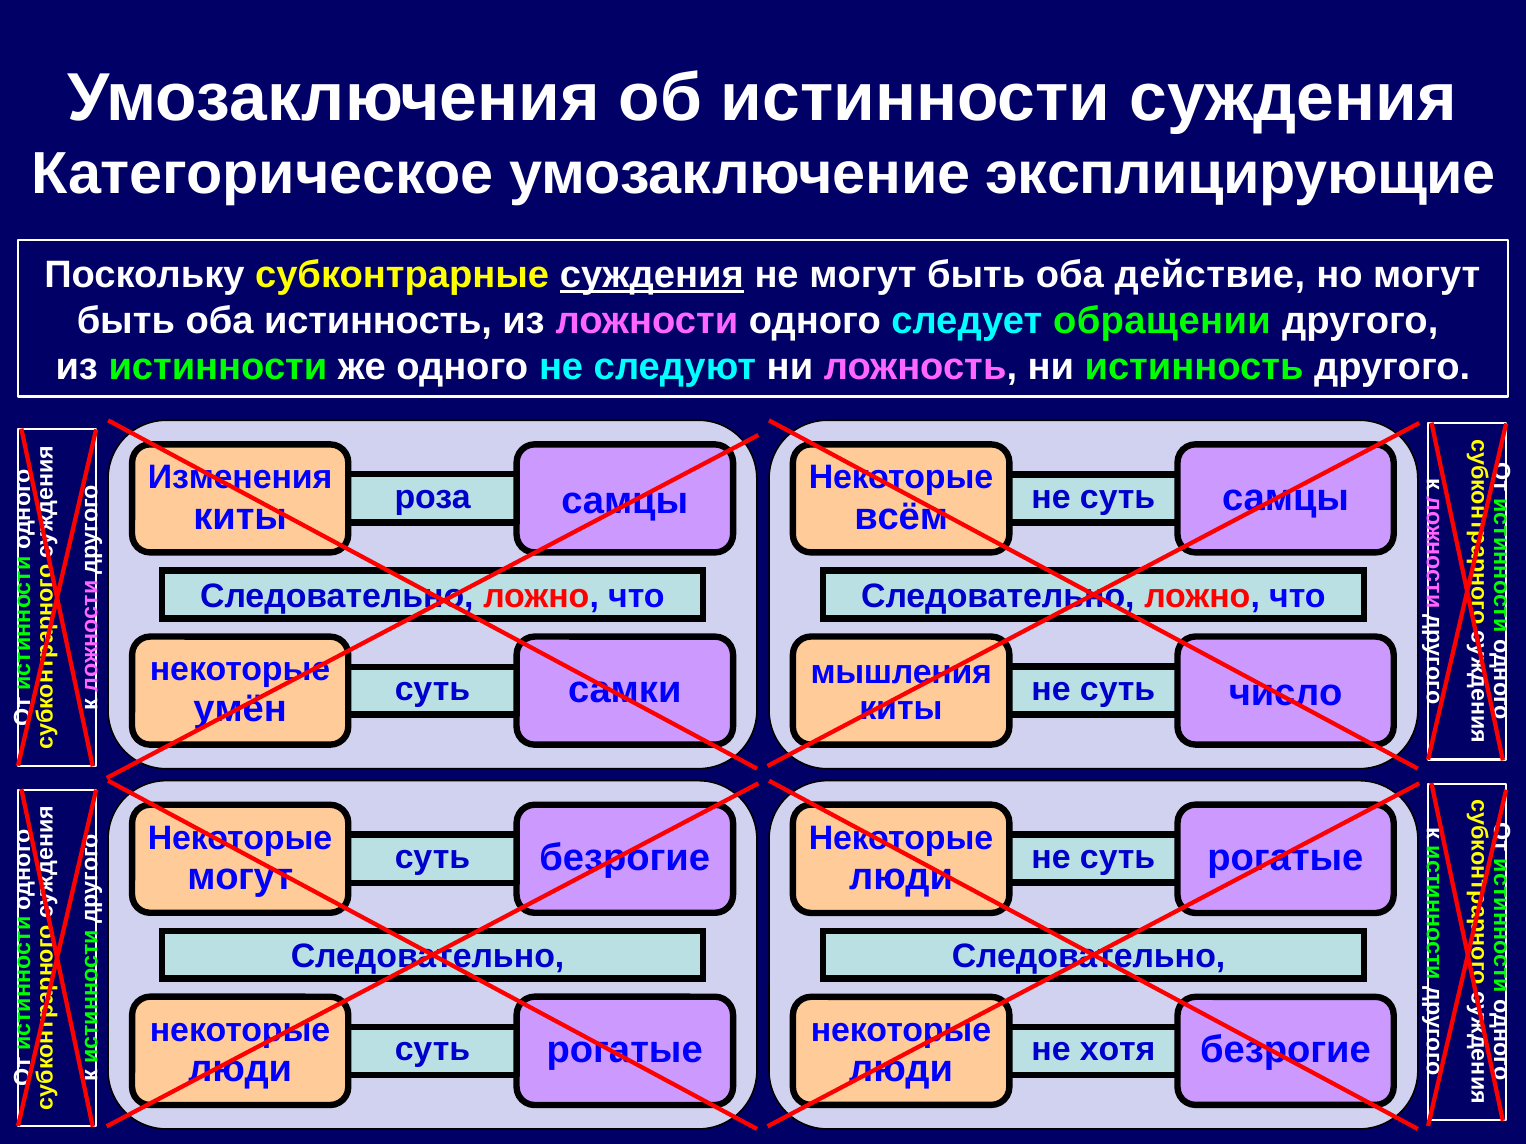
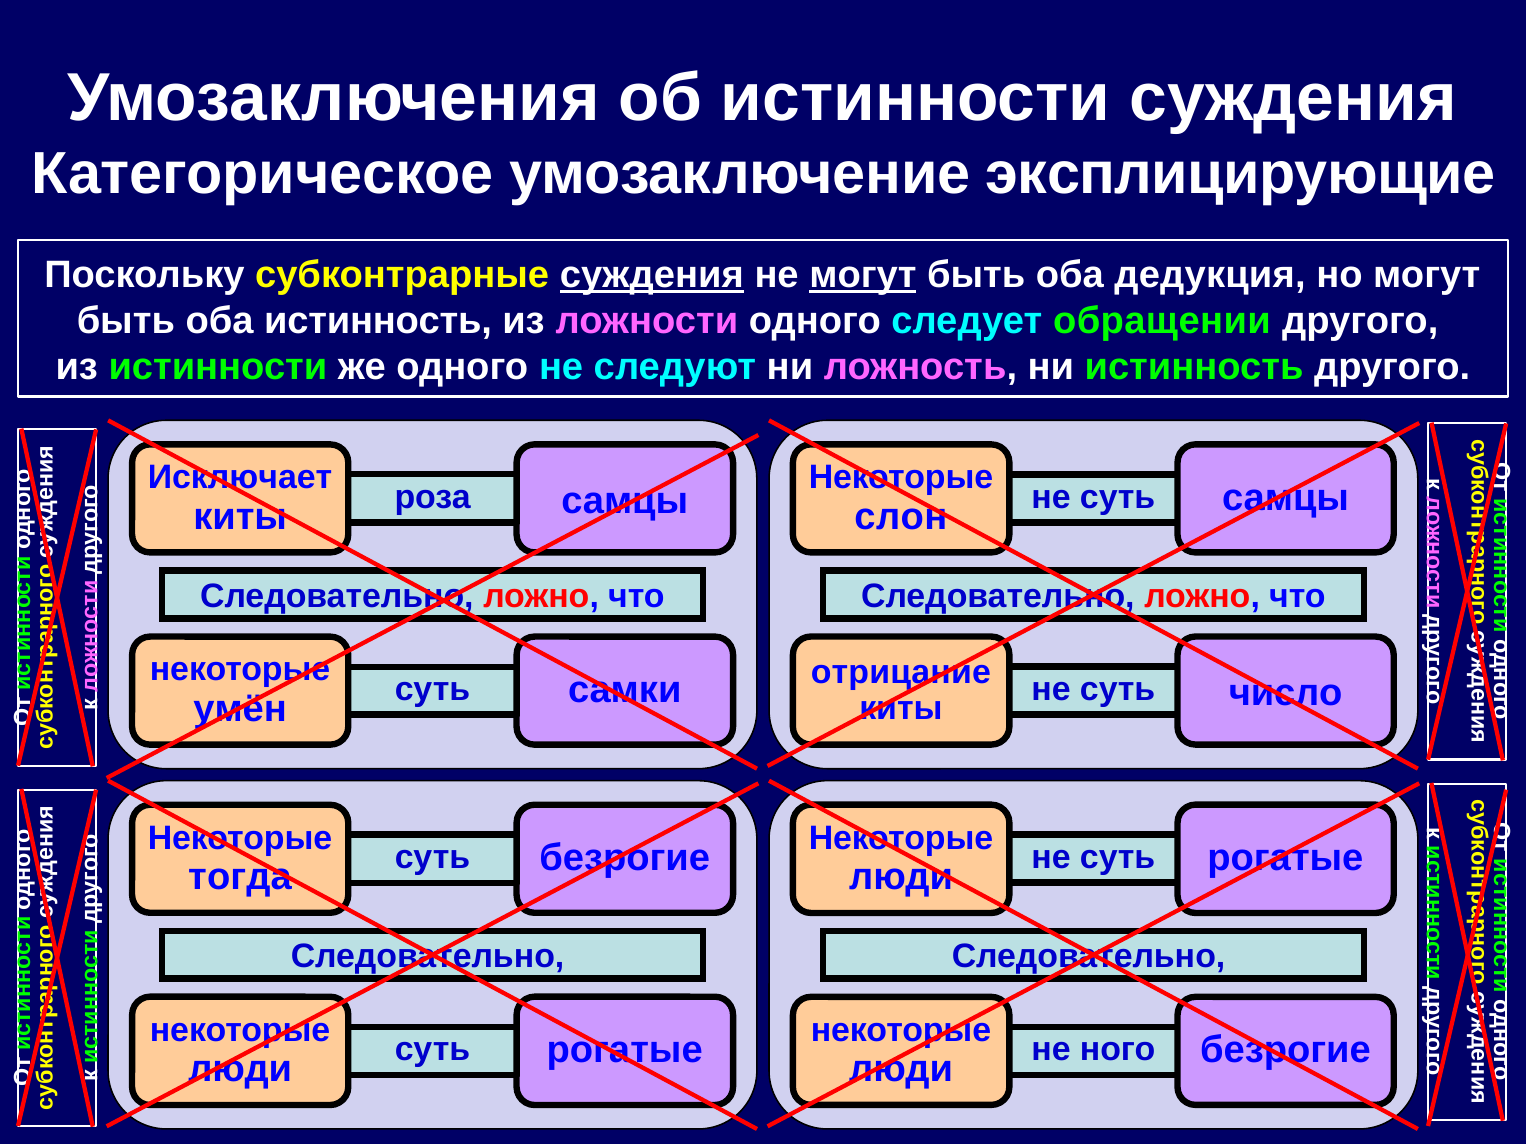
могут underline: none -> present (863, 275)
действие: действие -> дедукция (1210, 275)
Изменения: Изменения -> Исключает (240, 478)
всём: всём -> слон (901, 517)
мышления: мышления -> отрицание (901, 672)
могут: могут -> тогда (240, 877)
хотя: хотя -> ного (1118, 1050)
